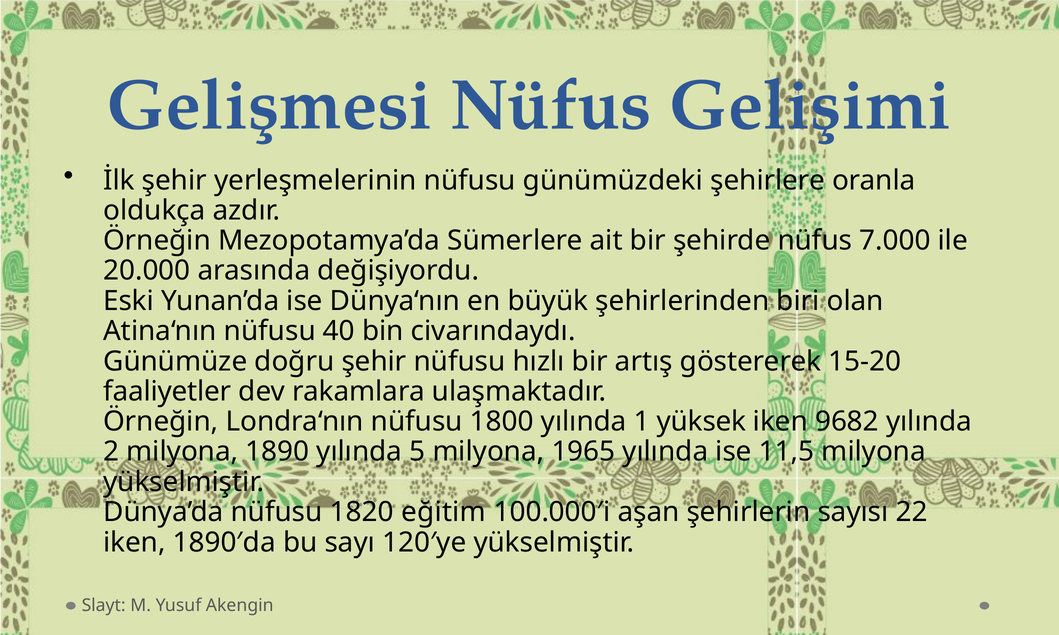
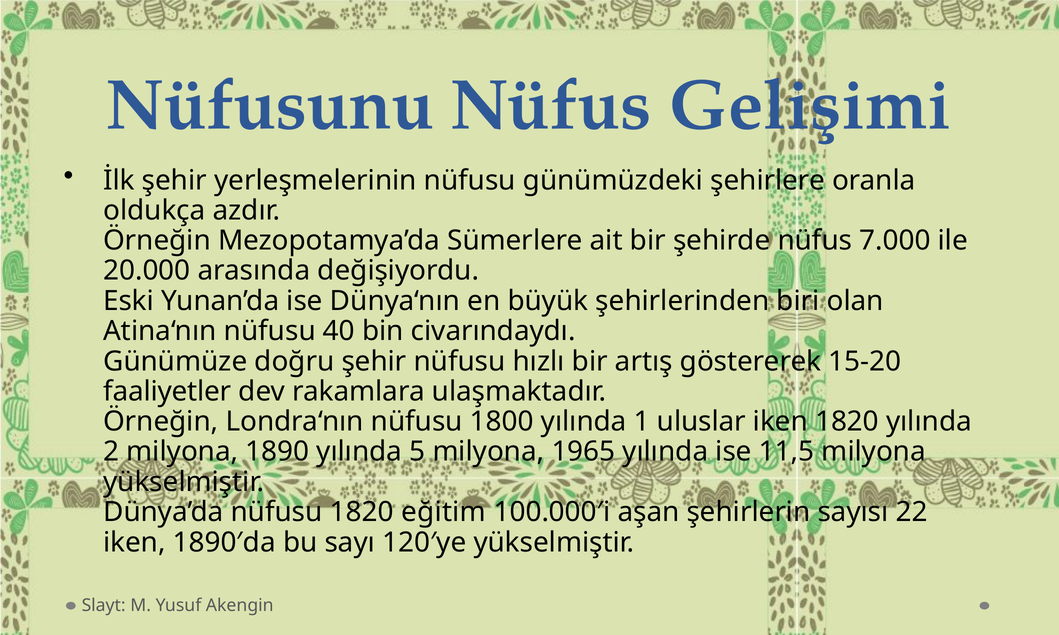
Gelişmesi: Gelişmesi -> Nüfusunu (270, 105)
yüksek: yüksek -> uluslar (701, 422)
iken 9682: 9682 -> 1820 (847, 422)
